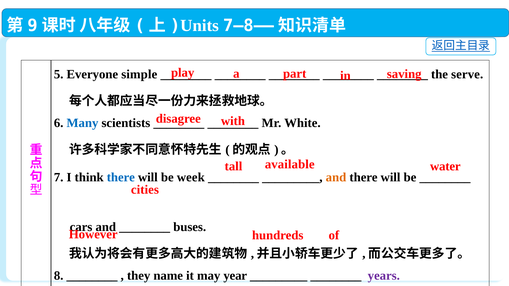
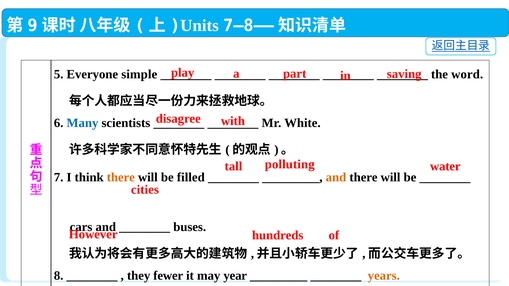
serve: serve -> word (467, 74)
available: available -> polluting (290, 165)
there colour: blue -> orange (121, 178)
week: week -> filled (191, 178)
name: name -> fewer (168, 276)
years colour: purple -> orange (384, 276)
